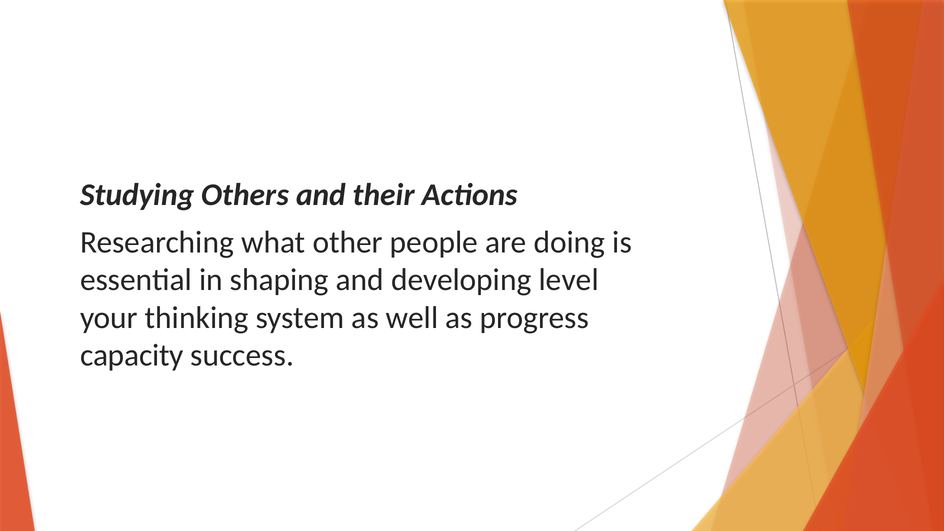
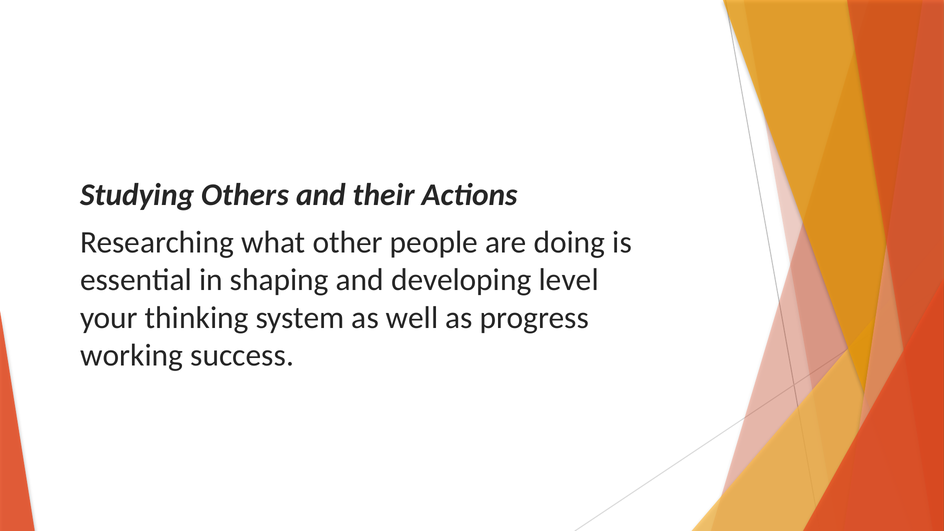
capacity: capacity -> working (132, 356)
